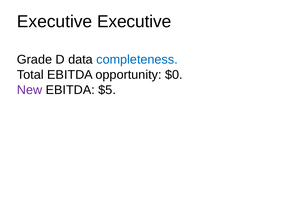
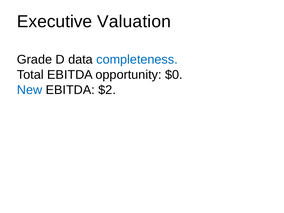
Executive Executive: Executive -> Valuation (134, 22)
New colour: purple -> blue (30, 90)
$5: $5 -> $2 (107, 90)
